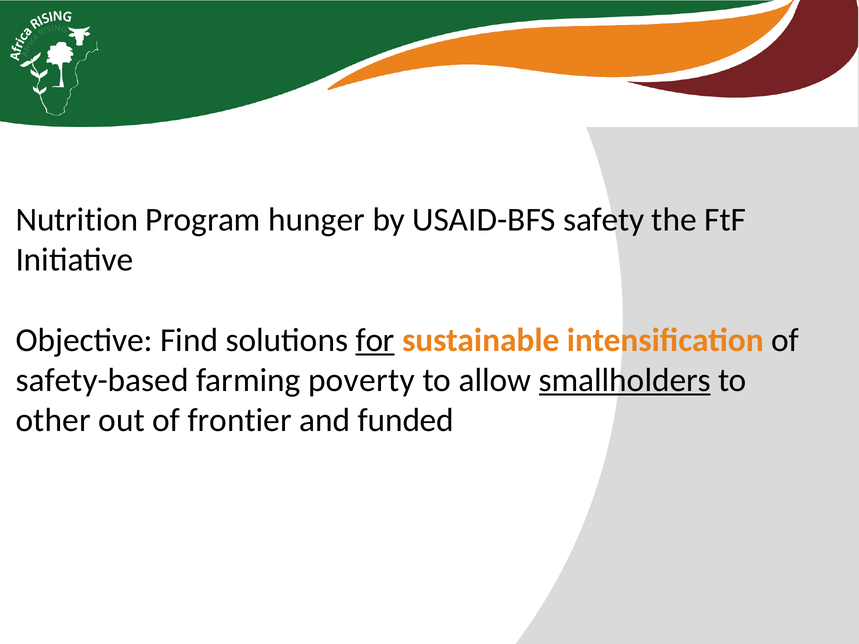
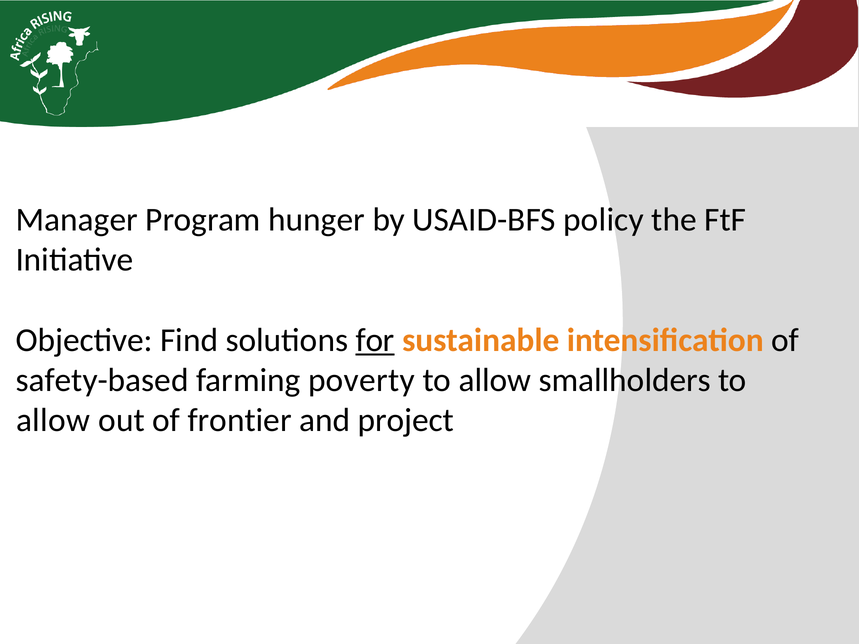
Nutrition: Nutrition -> Manager (77, 220)
safety: safety -> policy (603, 220)
smallholders underline: present -> none (625, 380)
other: other -> allow (53, 420)
funded: funded -> project (406, 420)
